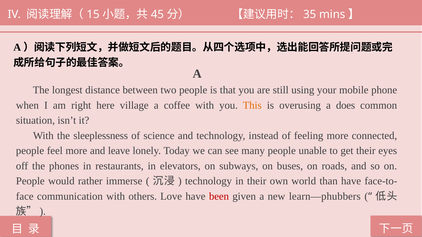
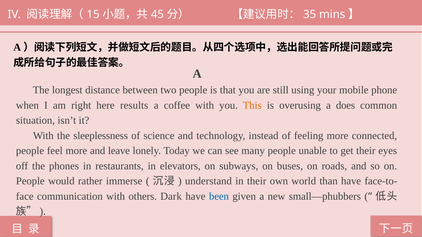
village: village -> results (134, 105)
technology: technology -> understand (208, 181)
Love: Love -> Dark (171, 197)
been colour: red -> blue (219, 197)
learn—phubbers: learn—phubbers -> small—phubbers (325, 197)
